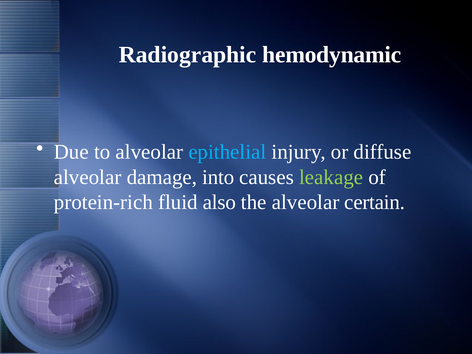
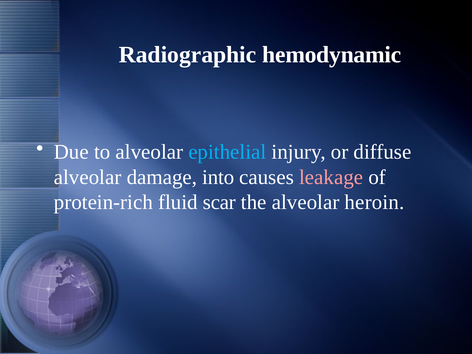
leakage colour: light green -> pink (331, 177)
also: also -> scar (219, 202)
certain: certain -> heroin (374, 202)
